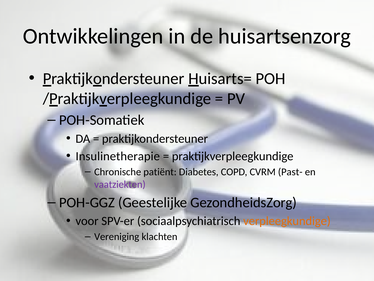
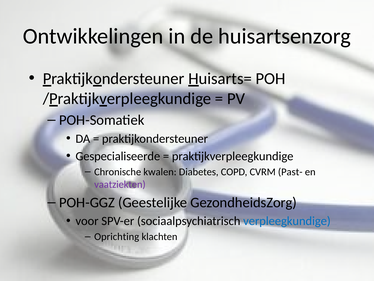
Insulinetherapie: Insulinetherapie -> Gespecialiseerde (118, 156)
patiënt: patiënt -> kwalen (160, 172)
verpleegkundige colour: orange -> blue (287, 221)
Vereniging: Vereniging -> Oprichting (117, 236)
